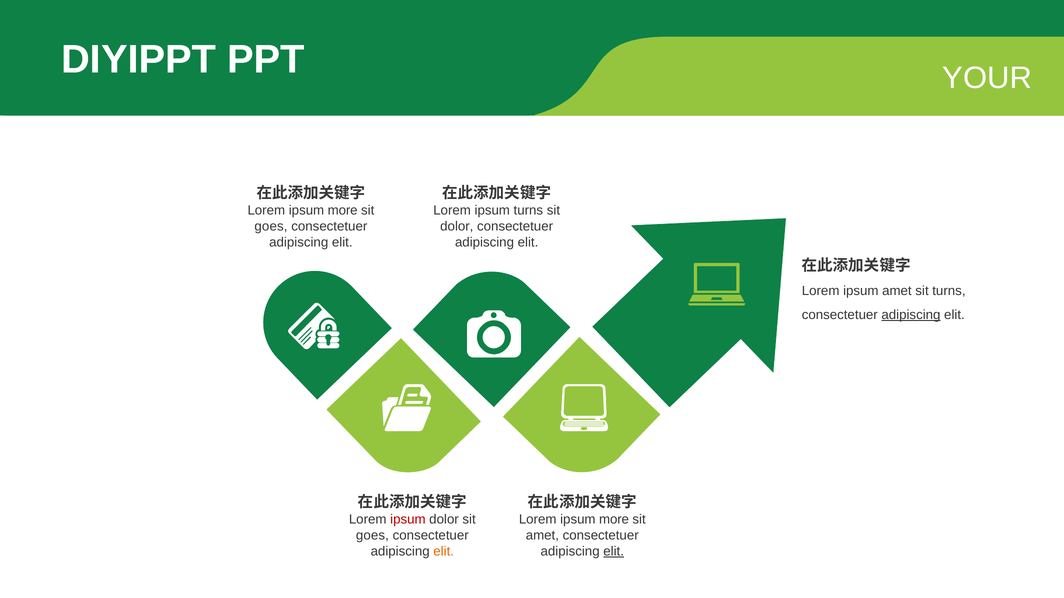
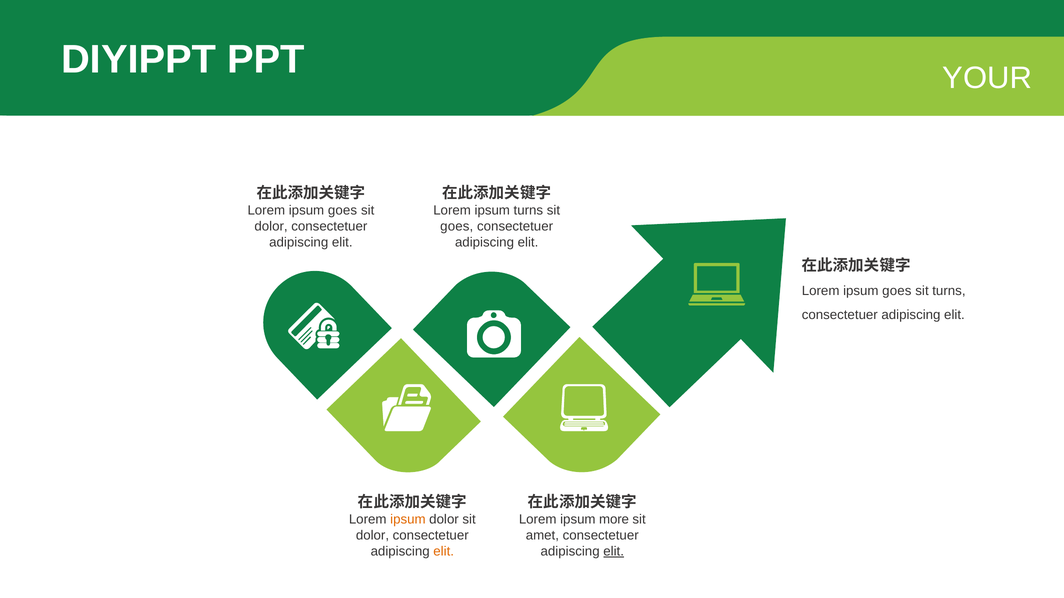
more: more -> goes (343, 210)
goes: goes -> dolor (271, 226)
dolor: dolor -> goes (457, 226)
amet: amet -> goes (897, 291)
adipiscing underline: present -> none (911, 315)
ipsum colour: red -> orange (408, 520)
goes: goes -> dolor (372, 536)
